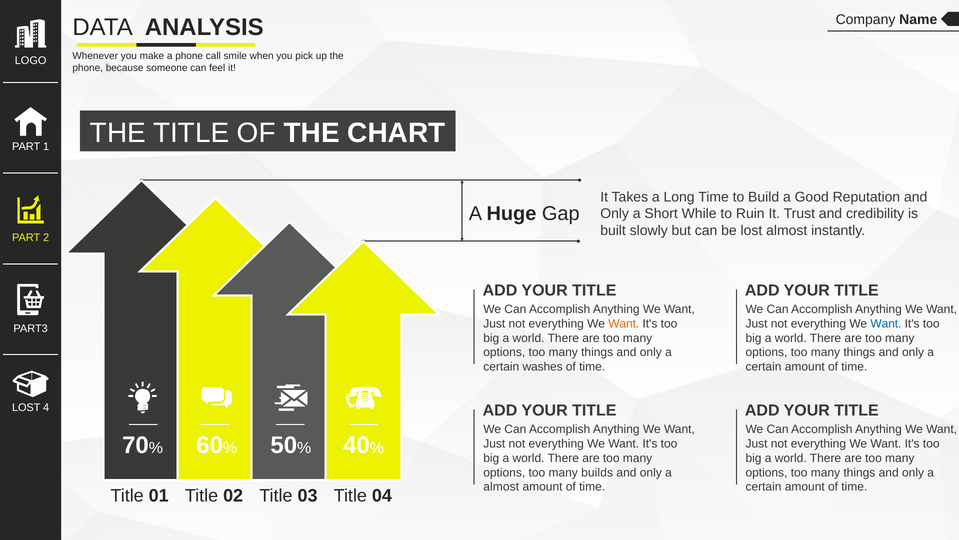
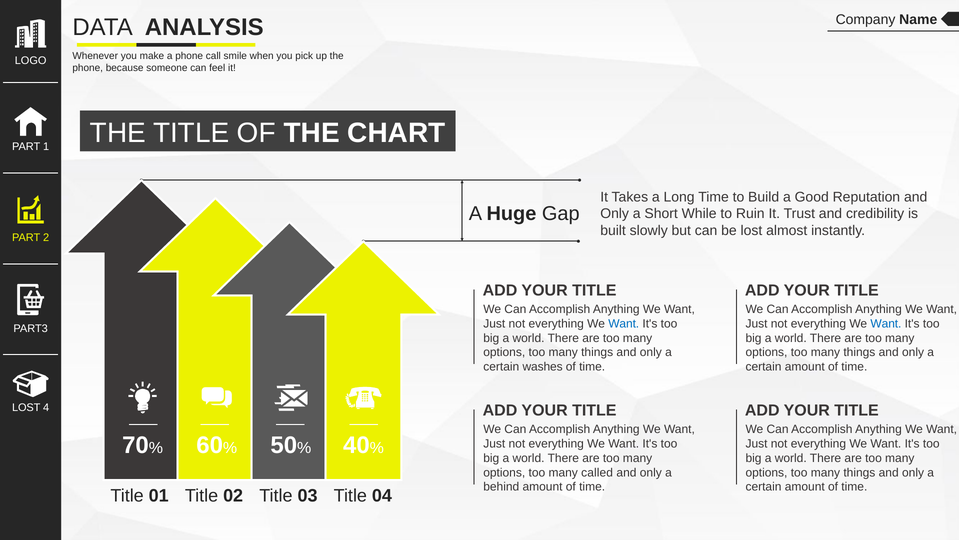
Want colour: orange -> blue (624, 323)
builds: builds -> called (597, 472)
almost: almost -> behind (501, 486)
